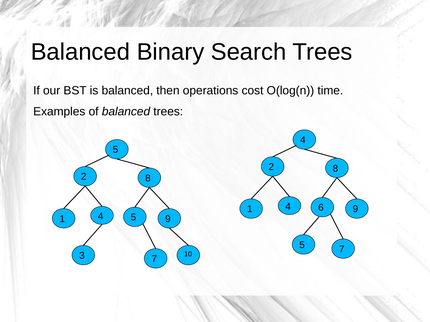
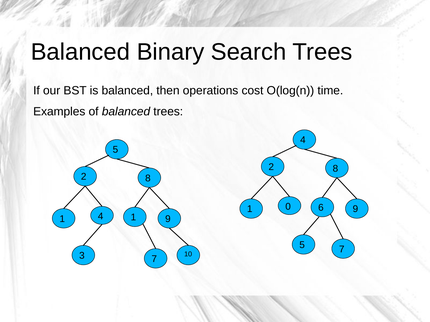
4: 4 -> 0 (288, 207)
4 5: 5 -> 1 (133, 218)
